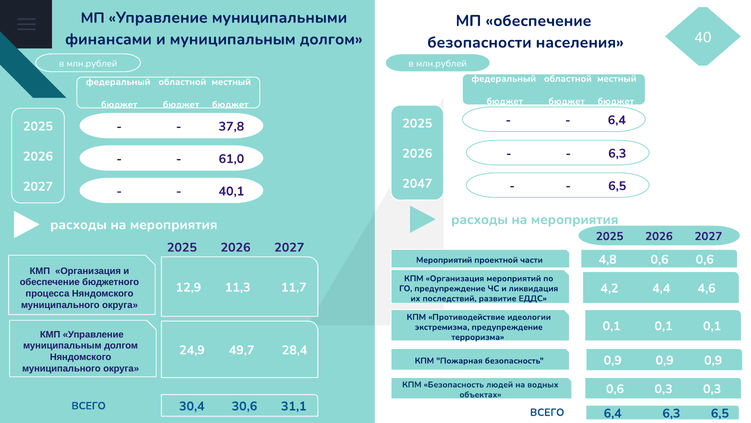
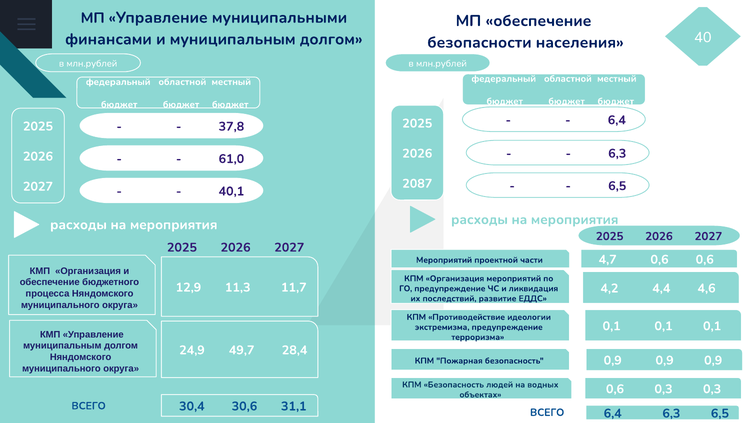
2047: 2047 -> 2087 (417, 183)
4,8: 4,8 -> 4,7 (608, 259)
